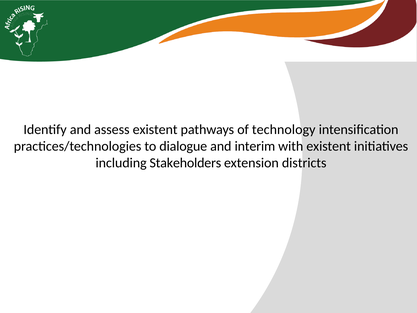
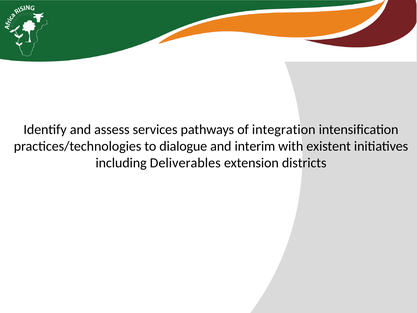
assess existent: existent -> services (155, 130)
technology: technology -> integration (284, 130)
Stakeholders: Stakeholders -> Deliverables (185, 163)
